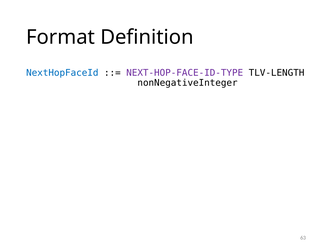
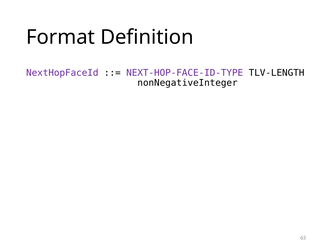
NextHopFaceId colour: blue -> purple (62, 73)
